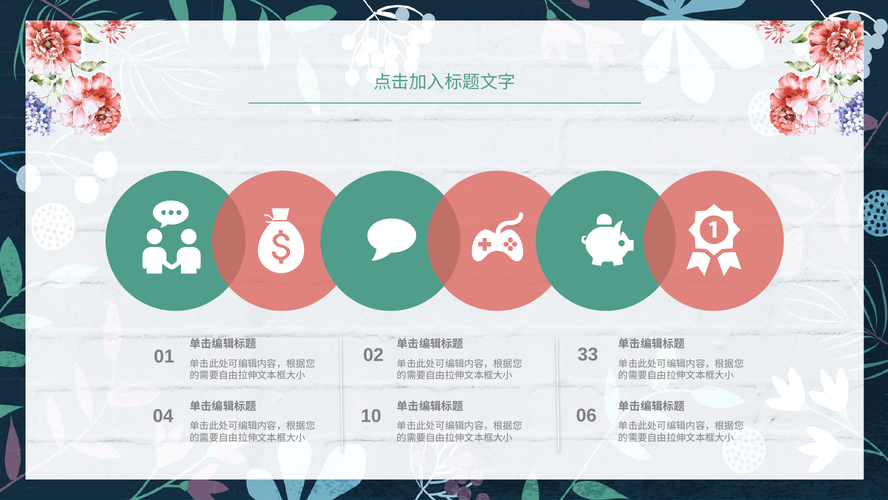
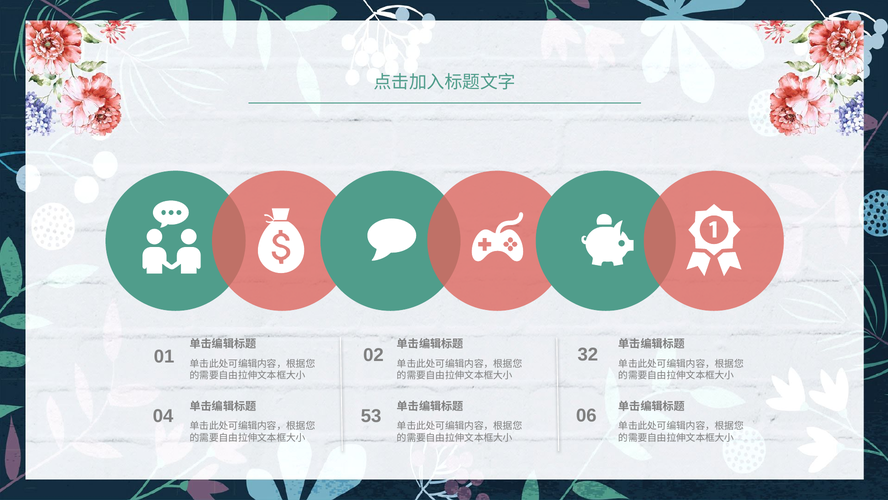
33: 33 -> 32 (588, 354)
10: 10 -> 53 (371, 416)
